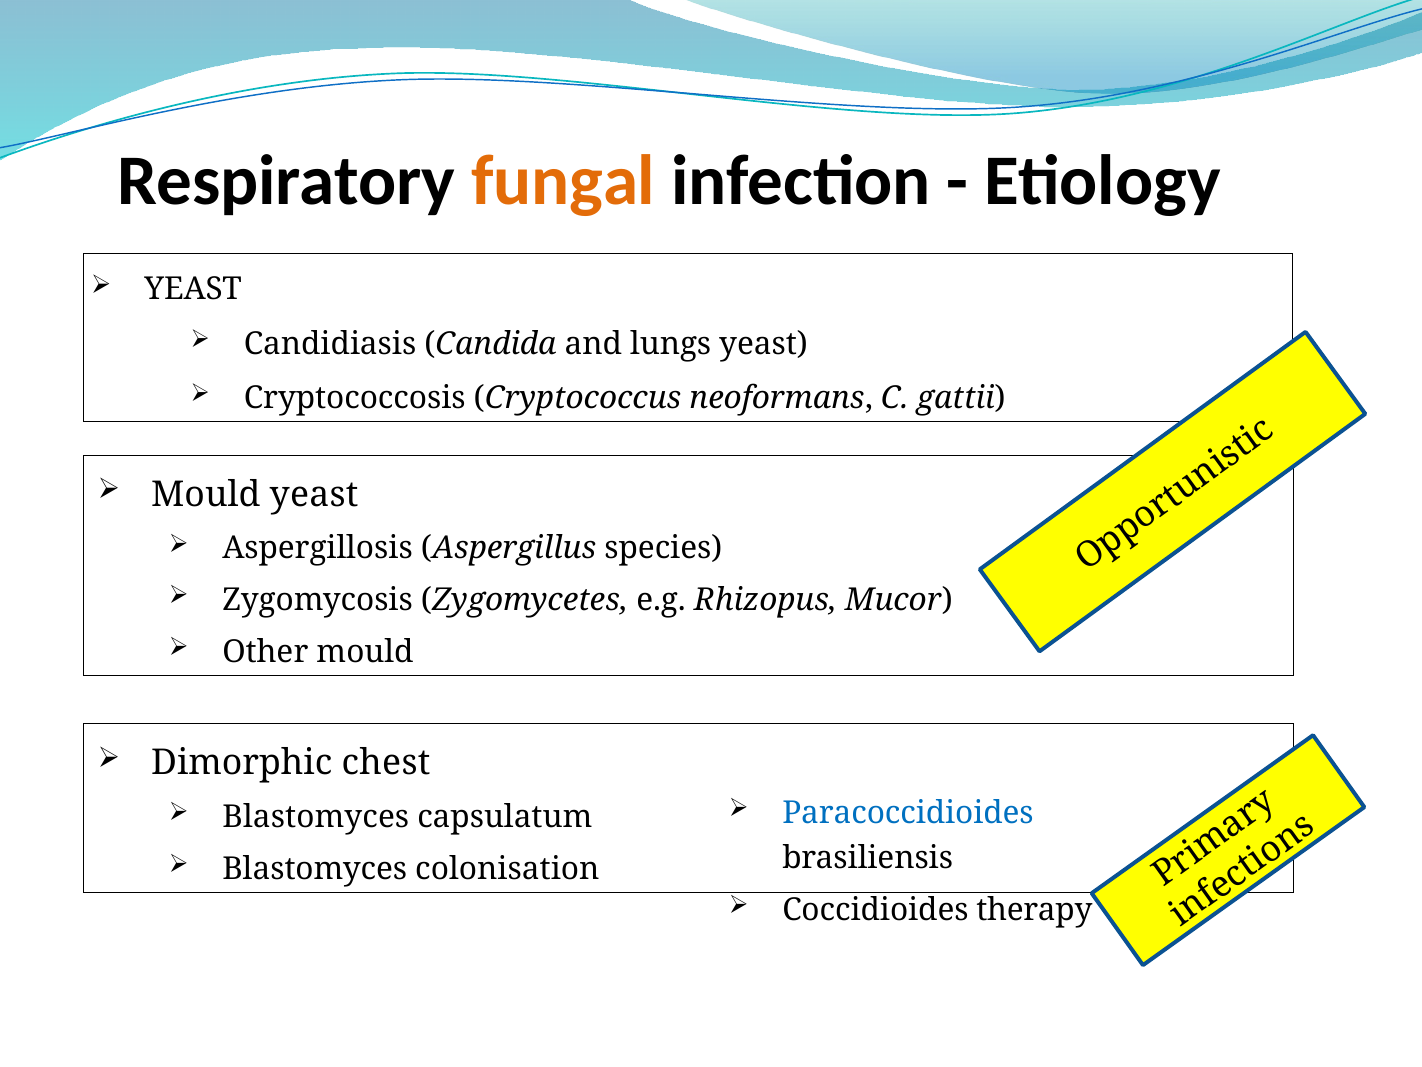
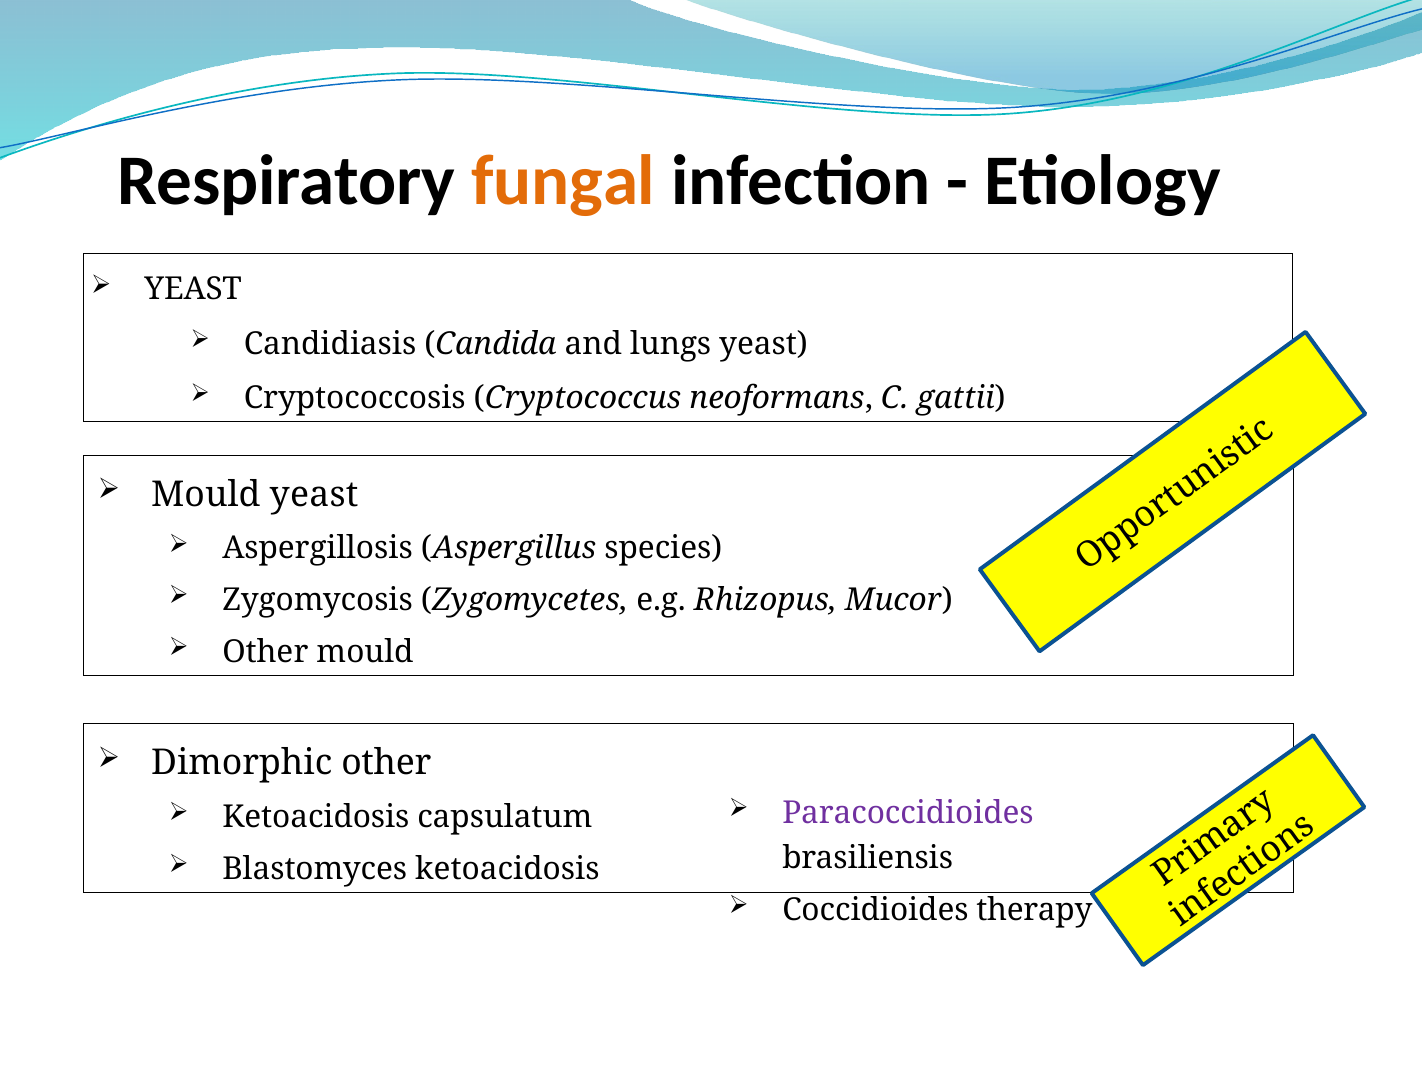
Dimorphic chest: chest -> other (386, 763)
Paracoccidioides colour: blue -> purple (908, 812)
Blastomyces: Blastomyces -> Ketoacidosis (316, 817)
Blastomyces colonisation: colonisation -> ketoacidosis (507, 869)
